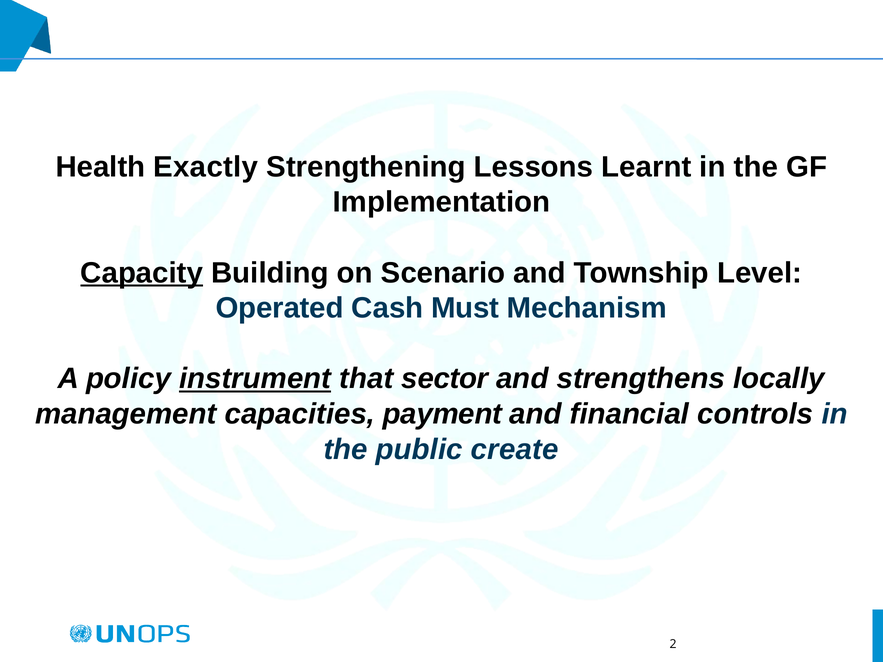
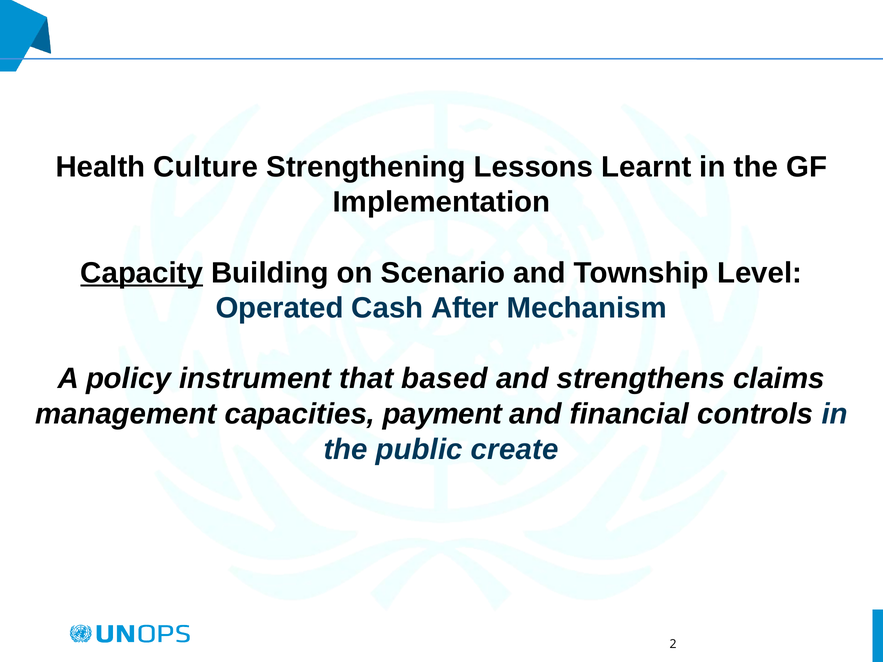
Exactly: Exactly -> Culture (206, 167)
Must: Must -> After (465, 308)
instrument underline: present -> none (255, 379)
sector: sector -> based (445, 379)
locally: locally -> claims (779, 379)
